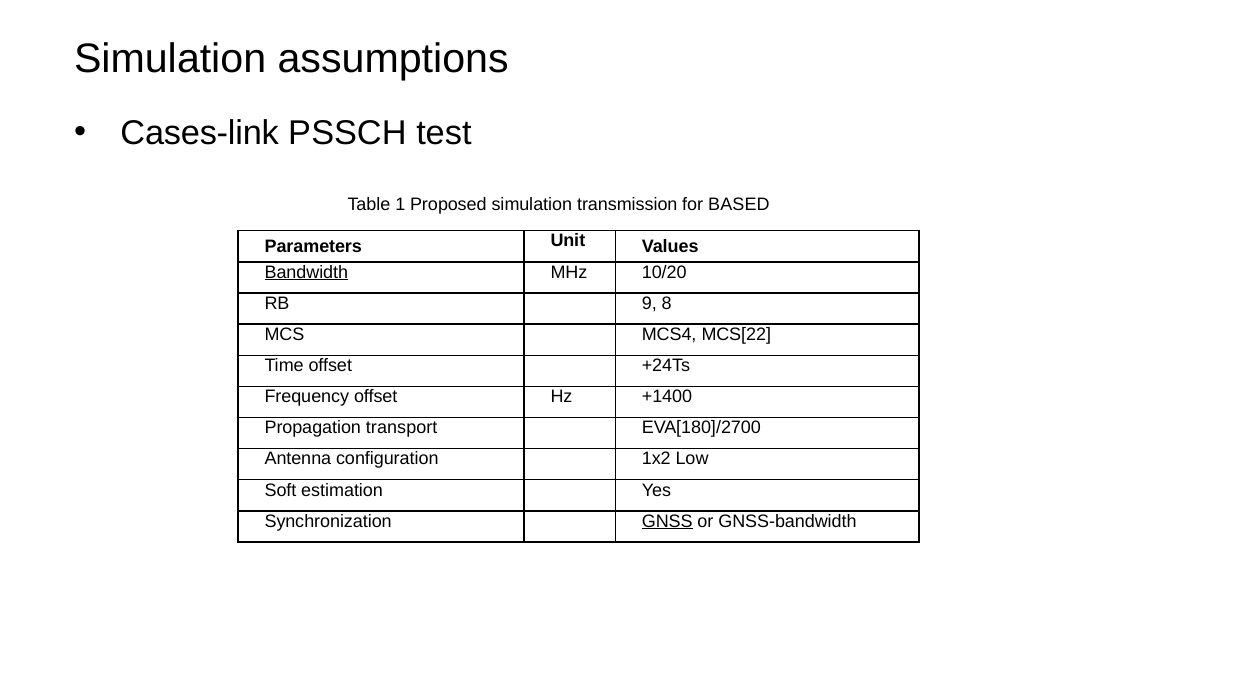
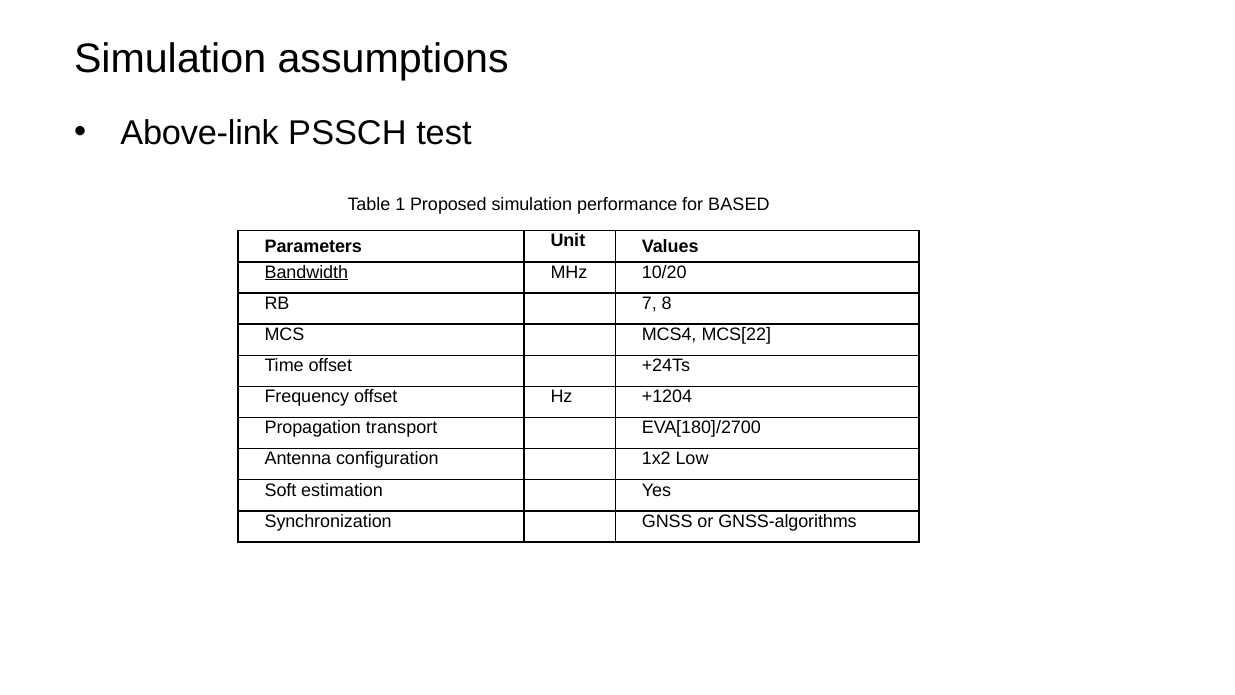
Cases-link: Cases-link -> Above-link (200, 133)
transmission: transmission -> performance (627, 205)
9: 9 -> 7 (649, 303)
+1400: +1400 -> +1204 (667, 397)
GNSS underline: present -> none (667, 521)
GNSS-bandwidth: GNSS-bandwidth -> GNSS-algorithms (787, 521)
